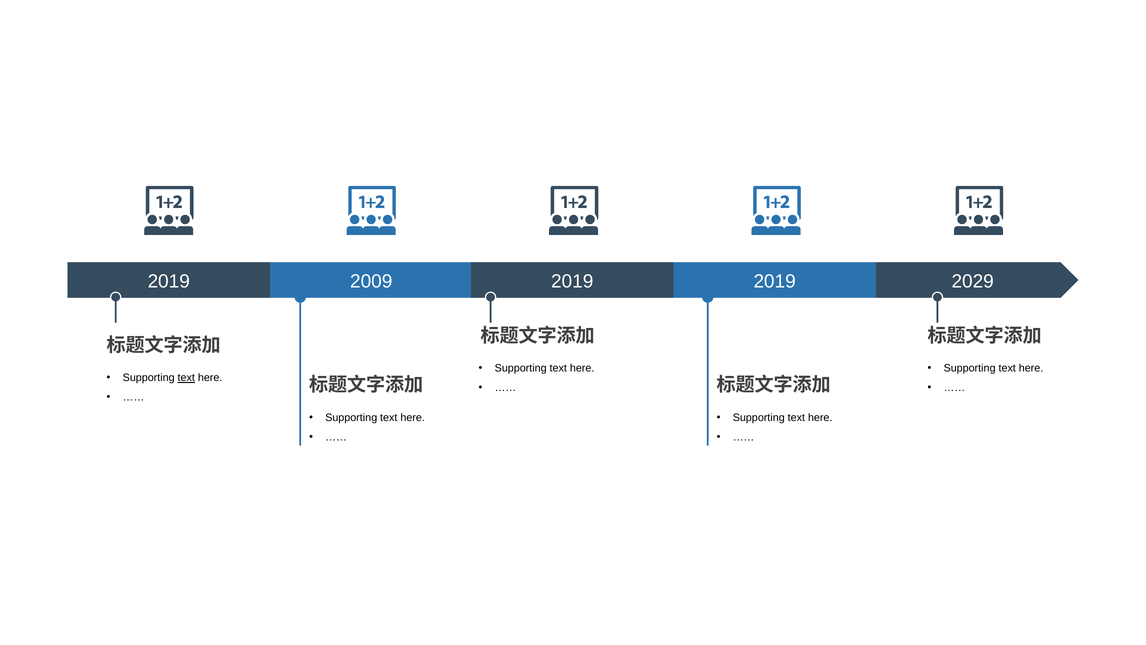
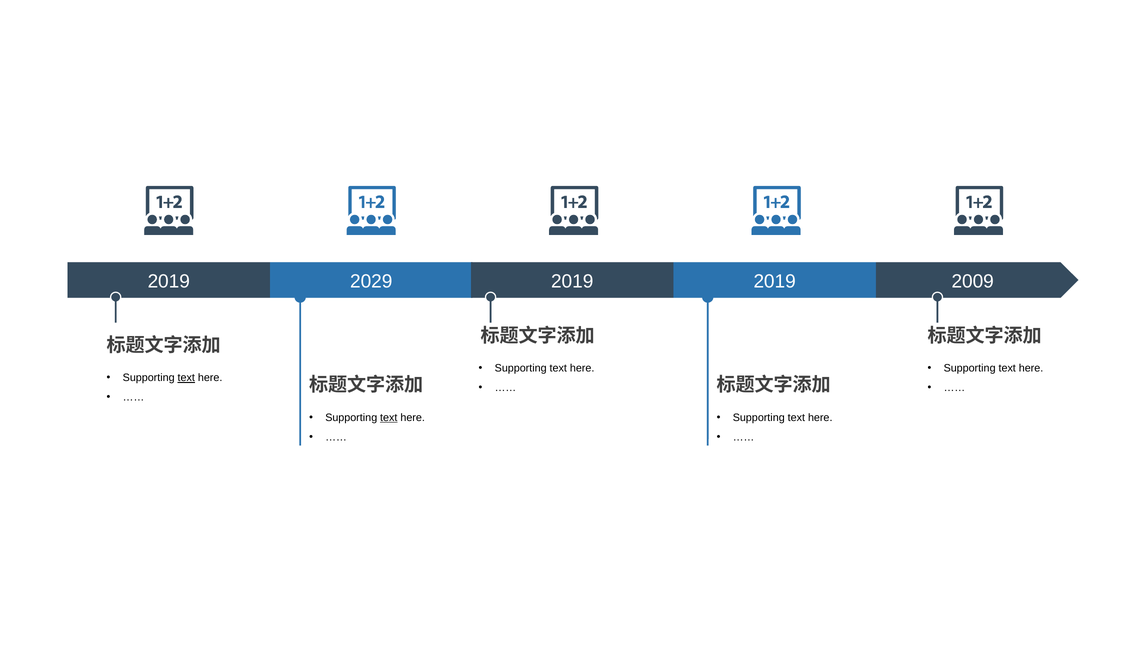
2009: 2009 -> 2029 (371, 281)
2029: 2029 -> 2009 (973, 281)
text underline: none -> present (389, 417)
